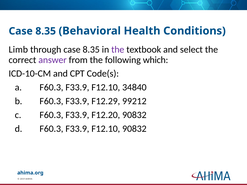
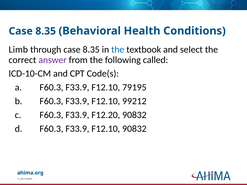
the colour: purple -> blue (118, 50)
which: which -> called (156, 60)
34840: 34840 -> 79195 (134, 88)
b F60.3 F33.9 F12.29: F12.29 -> F12.10 (106, 101)
